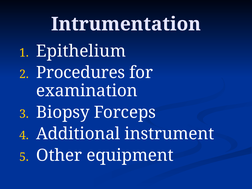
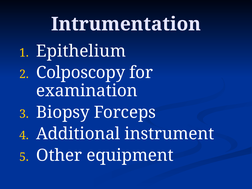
Procedures: Procedures -> Colposcopy (81, 73)
